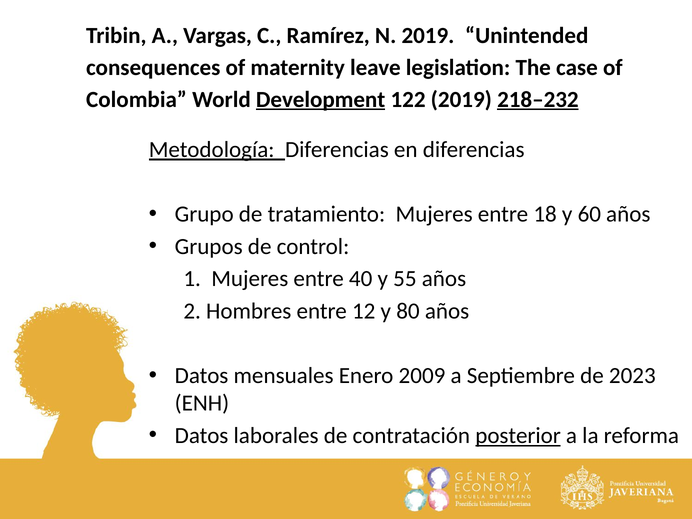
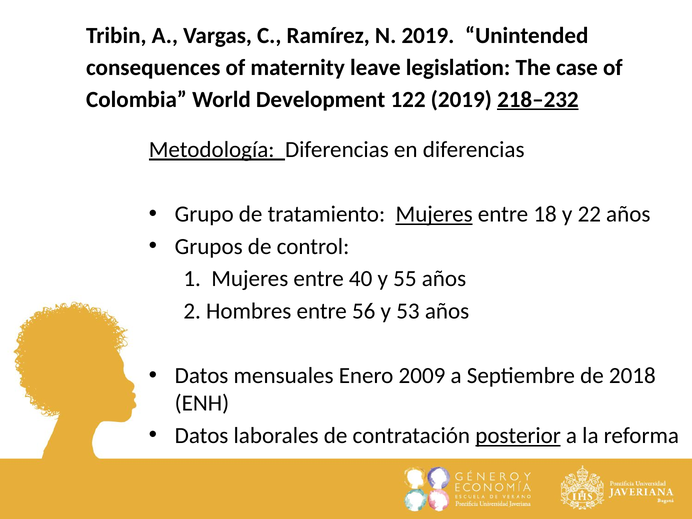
Development underline: present -> none (321, 99)
Mujeres underline: none -> present (434, 214)
60: 60 -> 22 (589, 214)
12: 12 -> 56 (364, 311)
80: 80 -> 53 (408, 311)
2023: 2023 -> 2018 (632, 376)
